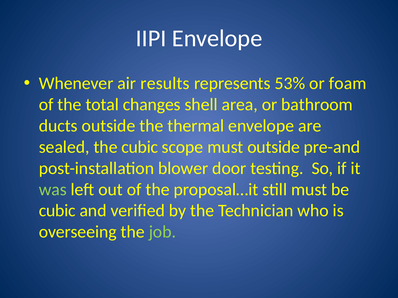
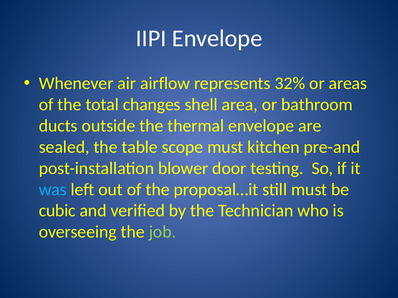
results: results -> airflow (165, 84)
53%: 53% -> 32% (290, 84)
foam: foam -> areas (348, 84)
the cubic: cubic -> table (140, 147)
must outside: outside -> kitchen (274, 147)
was colour: light green -> light blue (53, 190)
